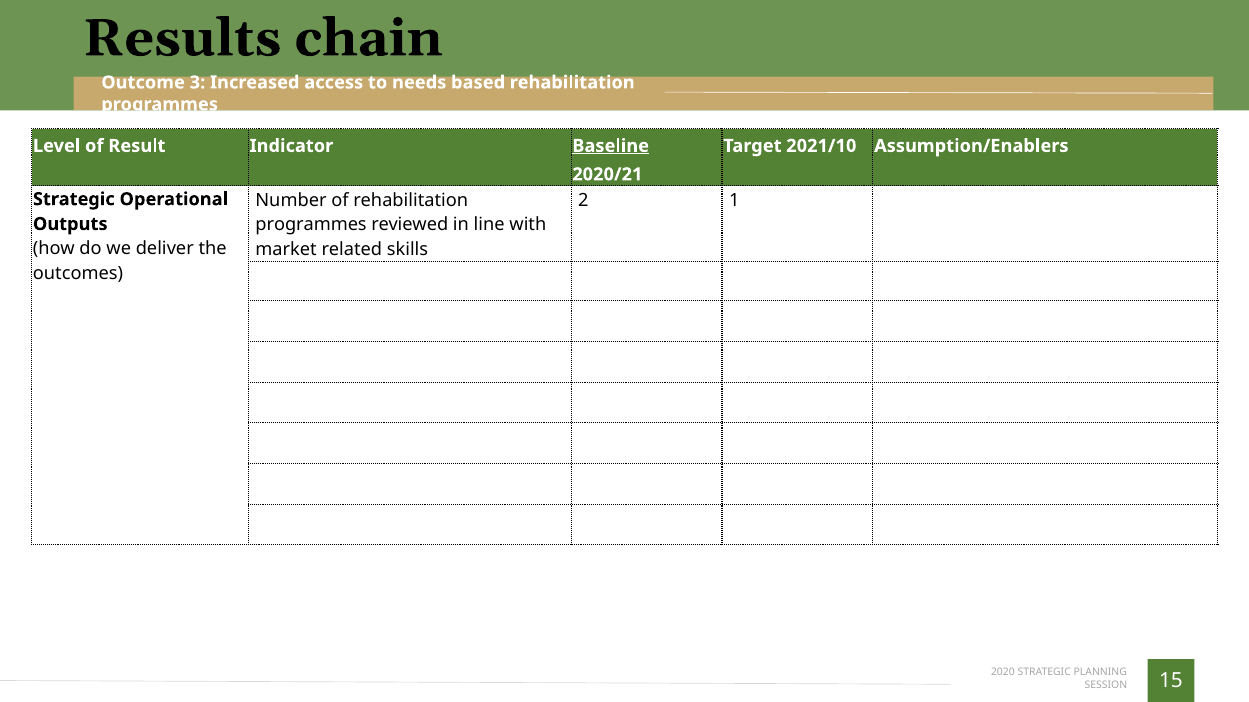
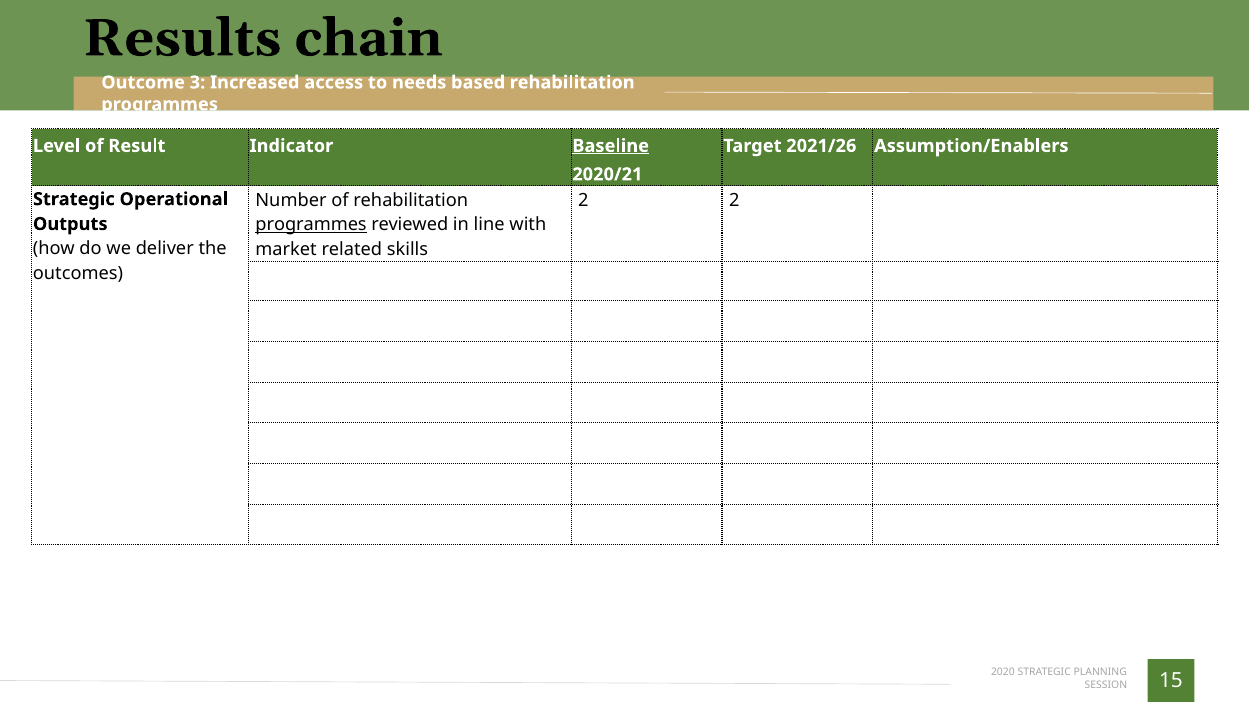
2021/10: 2021/10 -> 2021/26 (821, 146)
2 1: 1 -> 2 (734, 200)
programmes underline: none -> present (311, 225)
